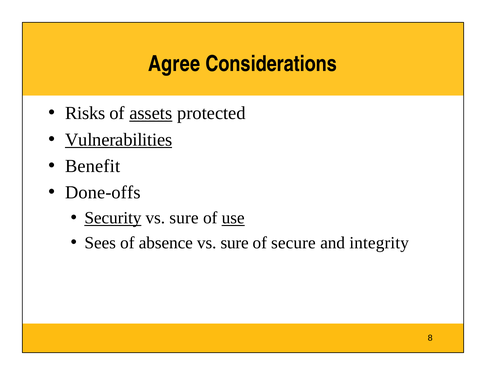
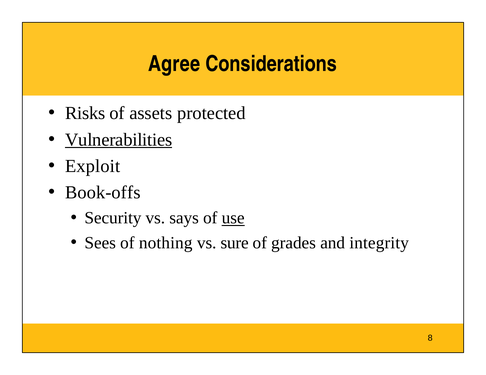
assets underline: present -> none (151, 113)
Benefit: Benefit -> Exploit (93, 166)
Done-offs: Done-offs -> Book-offs (103, 193)
Security underline: present -> none (113, 218)
sure: sure -> says (184, 218)
absence: absence -> nothing (166, 243)
secure: secure -> grades (293, 243)
